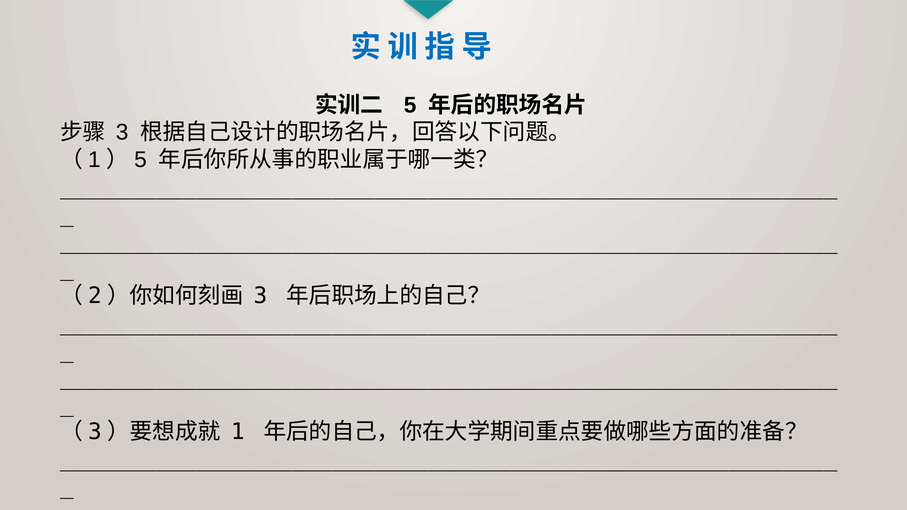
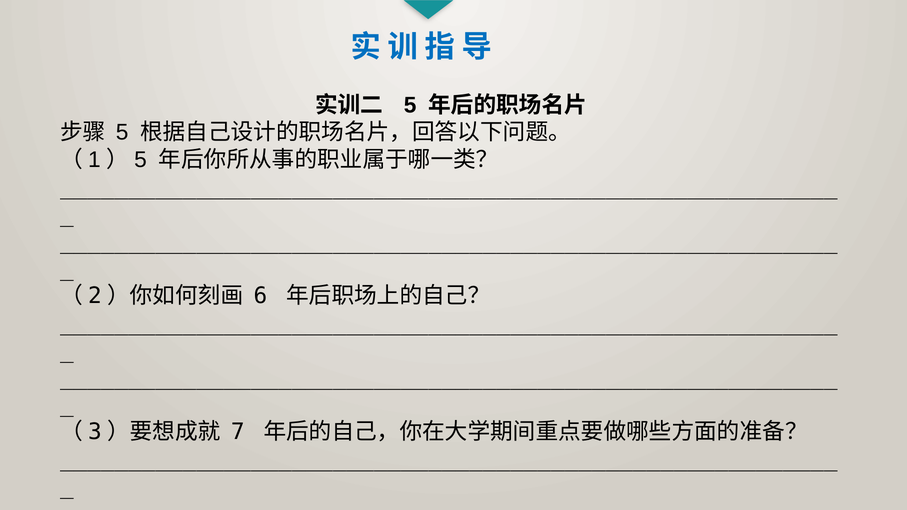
3: 3 -> 5 (122, 133)
3: 3 -> 6 (260, 296)
1: 1 -> 7 (238, 432)
